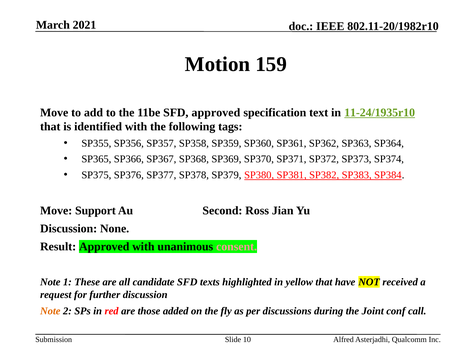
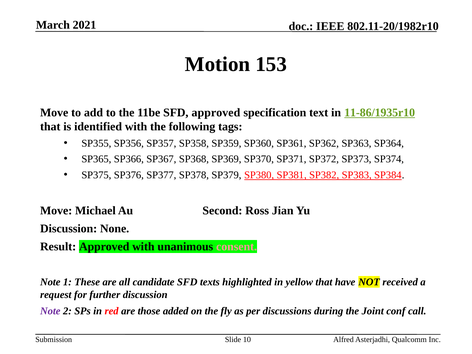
159: 159 -> 153 (271, 64)
11-24/1935r10: 11-24/1935r10 -> 11-86/1935r10 (380, 113)
Support: Support -> Michael (95, 210)
Note colour: orange -> purple (50, 311)
